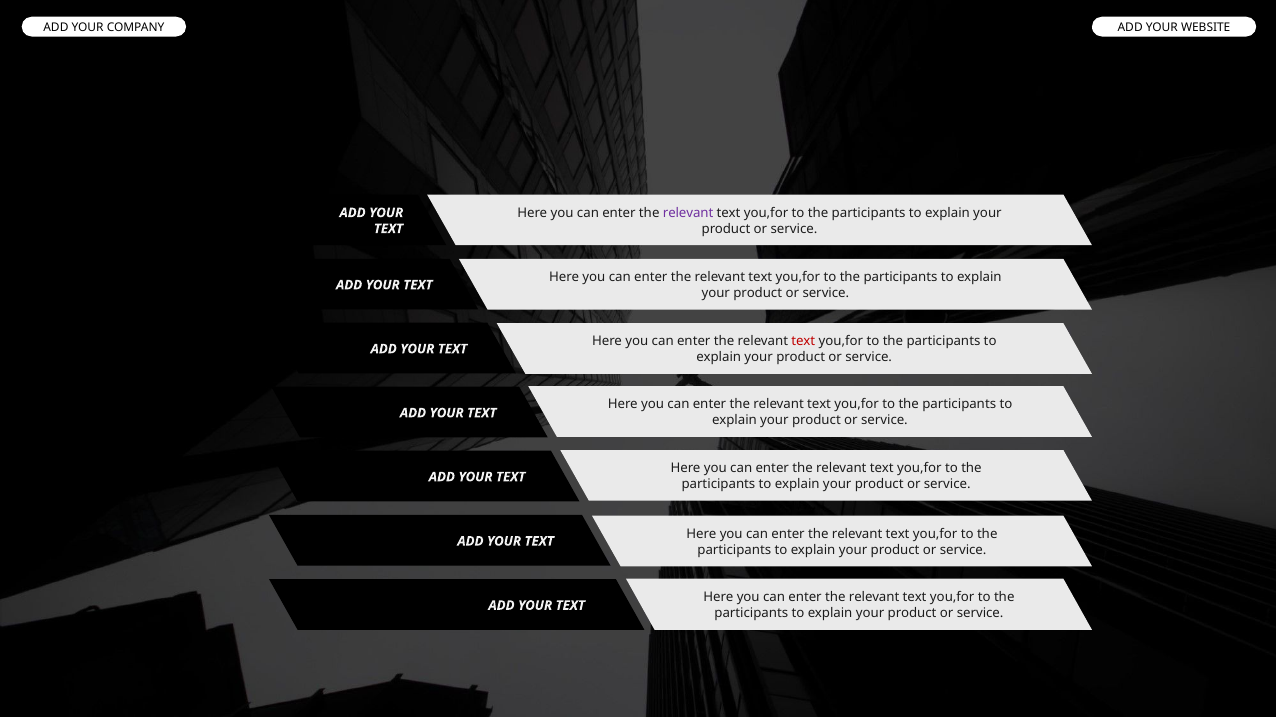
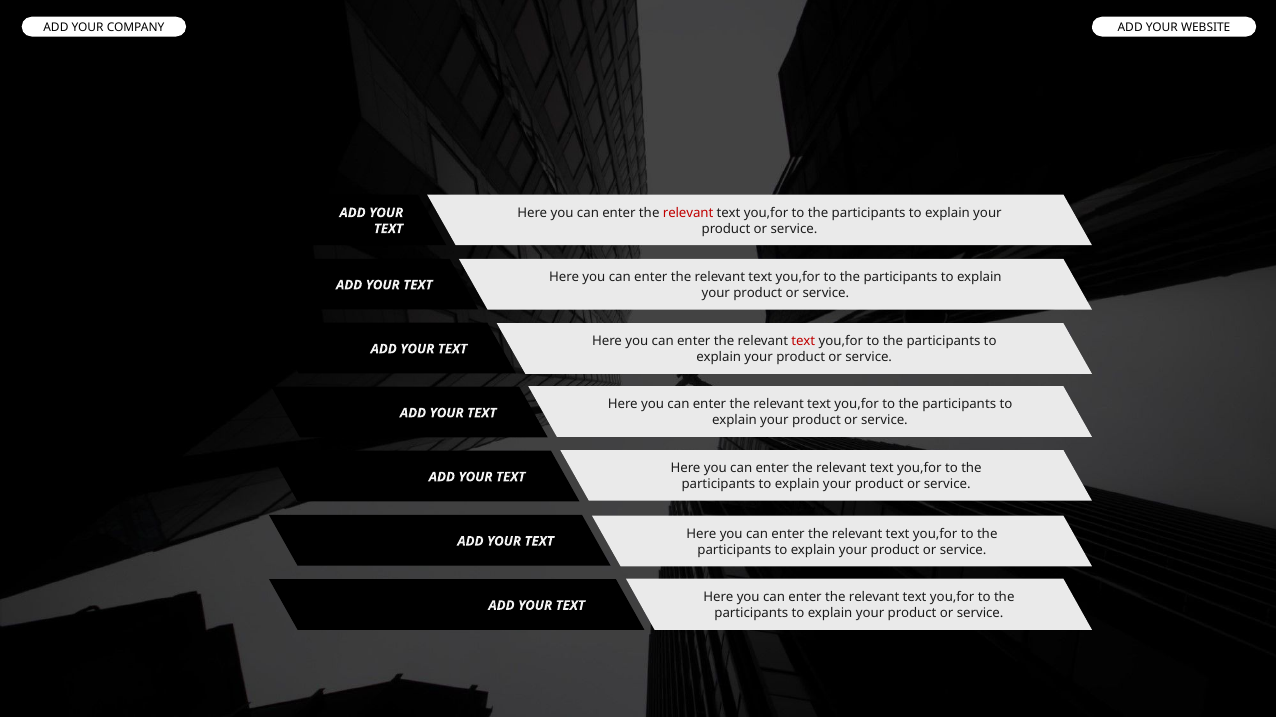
relevant colour: purple -> red (688, 213)
